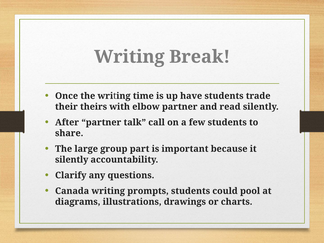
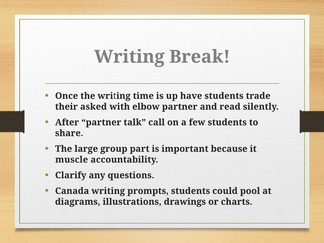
theirs: theirs -> asked (94, 107)
silently: silently -> muscle (72, 160)
